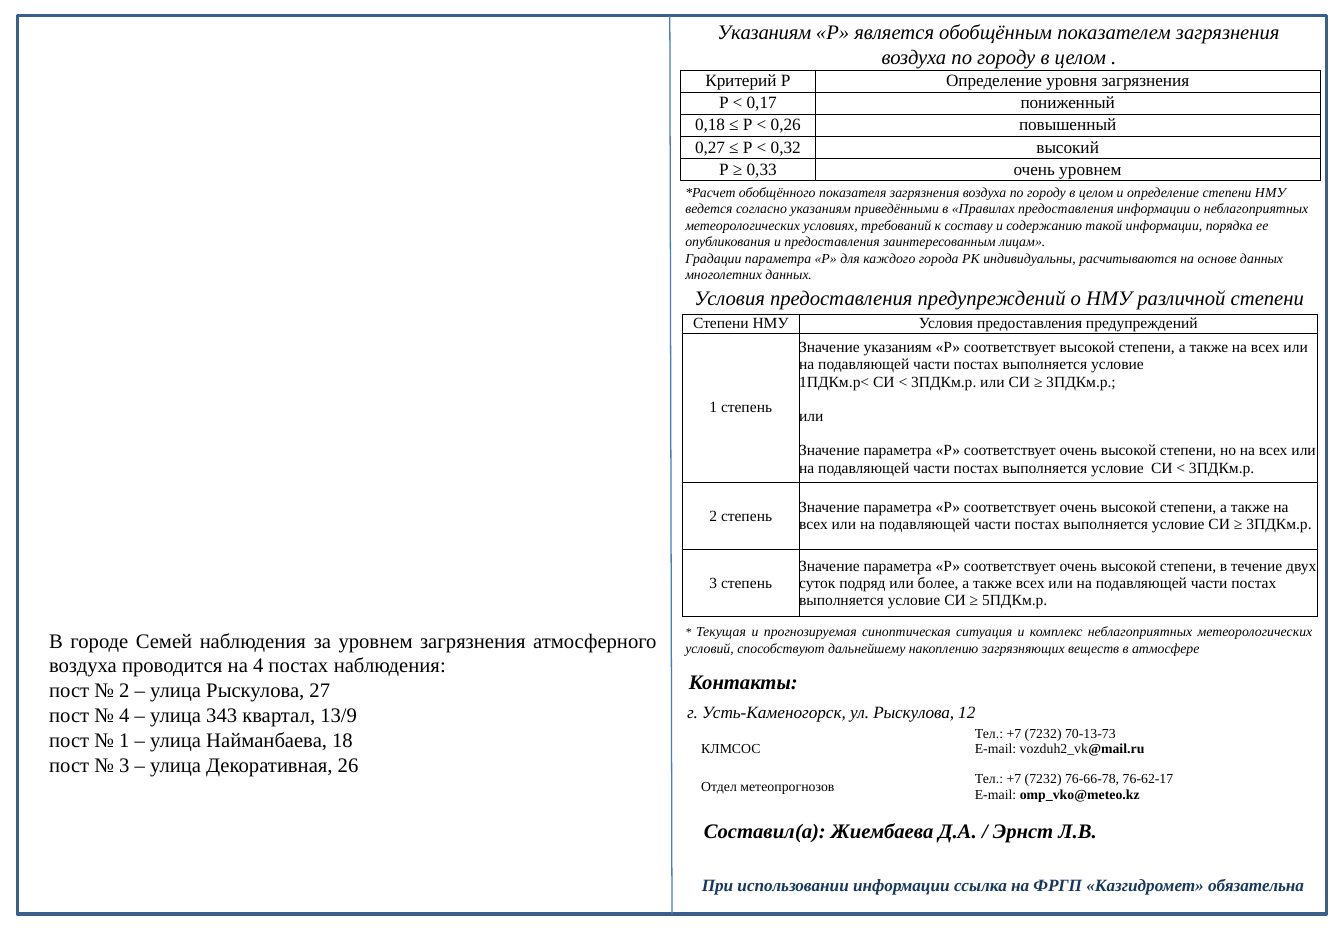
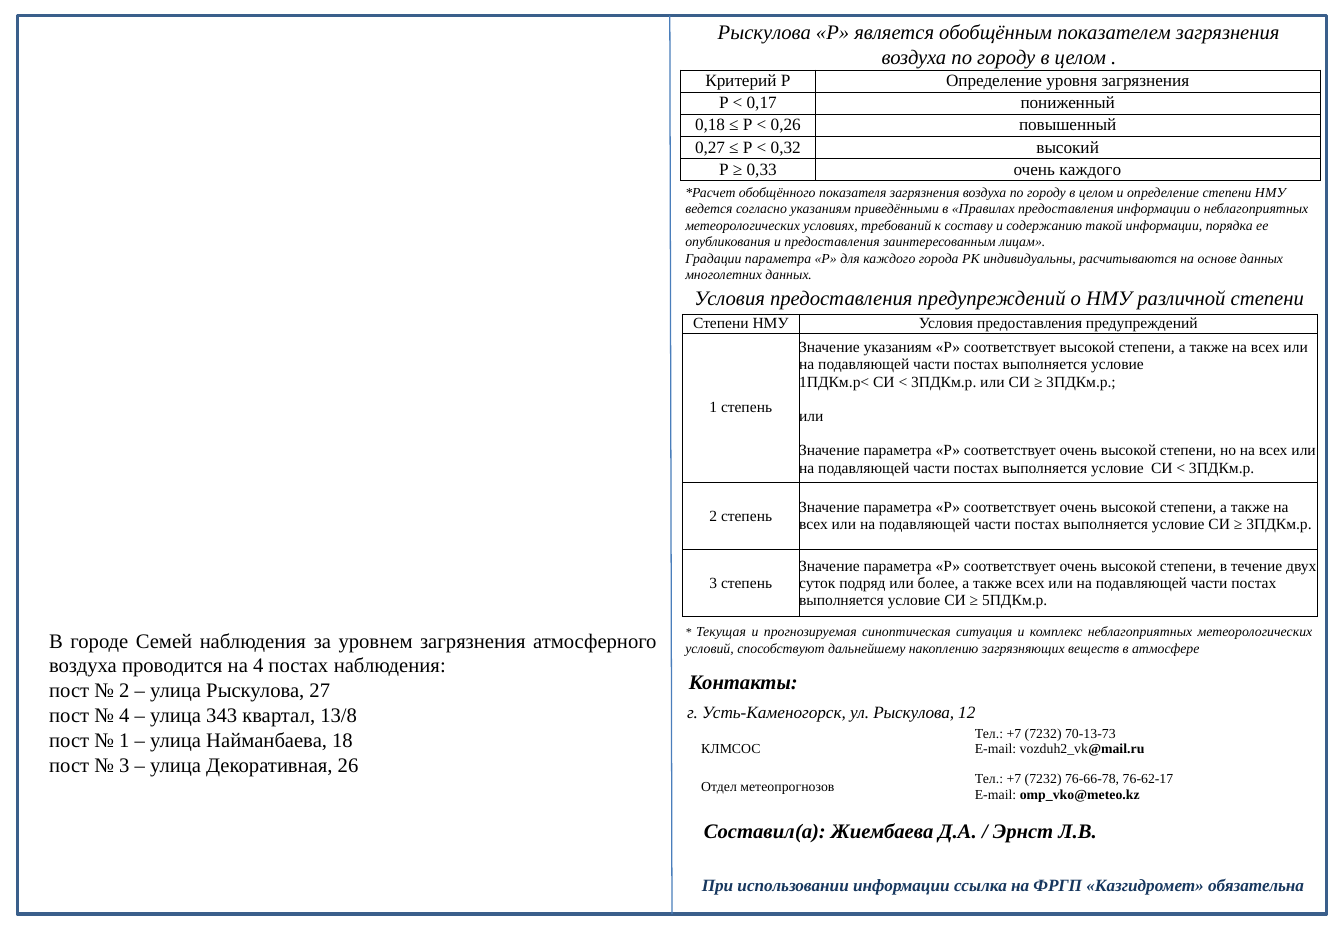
Указаниям: Указаниям -> Рыскулова (764, 32)
очень уровнем: уровнем -> каждого (1090, 170)
13/9: 13/9 -> 13/8 (339, 716)
